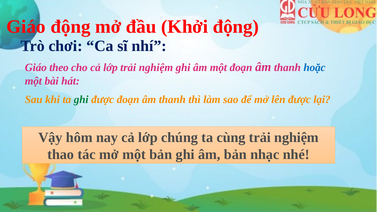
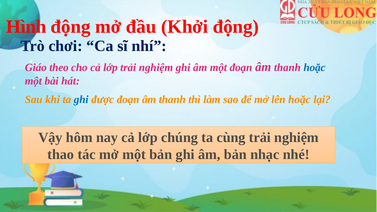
Giáo: Giáo -> Hình (26, 27)
ghi colour: green -> blue (81, 99)
lên được: được -> hoặc (299, 99)
